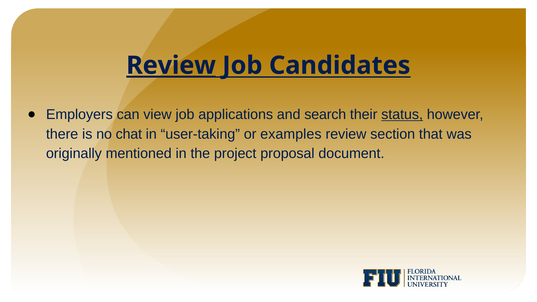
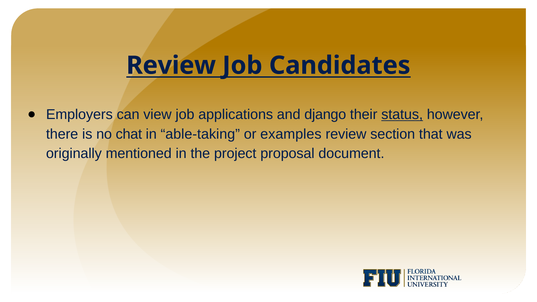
Review underline: present -> none (171, 65)
search: search -> django (325, 115)
user-taking: user-taking -> able-taking (200, 134)
